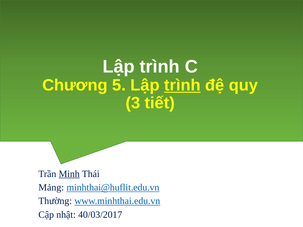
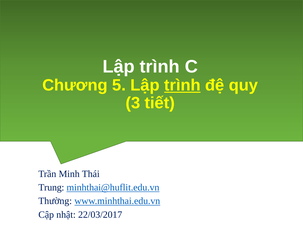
Minh underline: present -> none (69, 174)
Mảng: Mảng -> Trung (51, 188)
40/03/2017: 40/03/2017 -> 22/03/2017 (100, 215)
